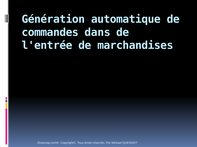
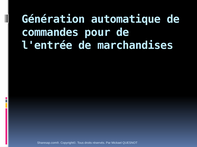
dans: dans -> pour (98, 32)
